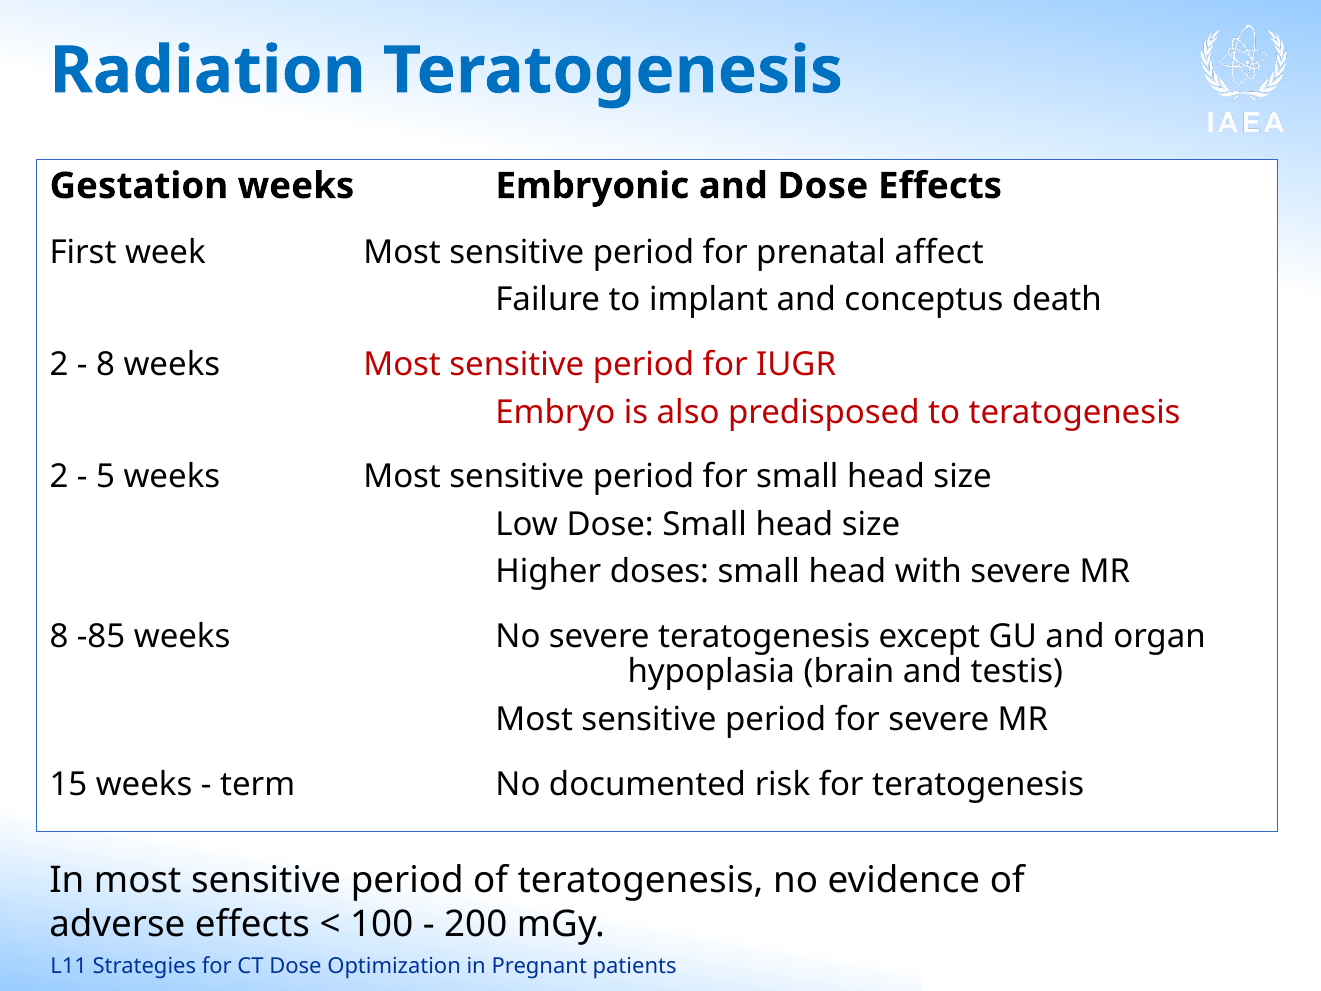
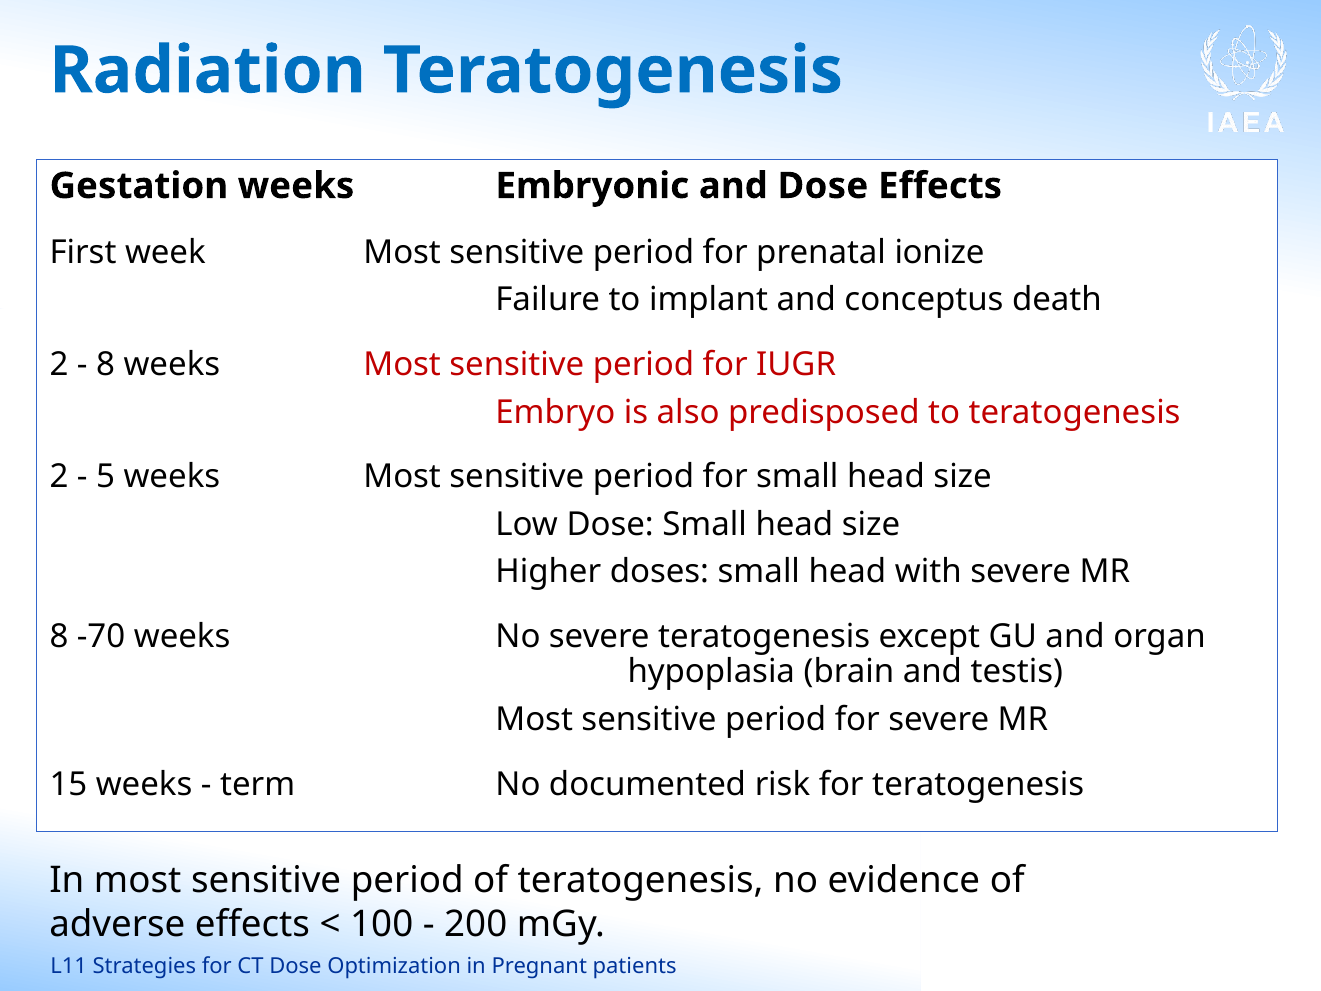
affect: affect -> ionize (940, 252)
-85: -85 -> -70 (101, 636)
